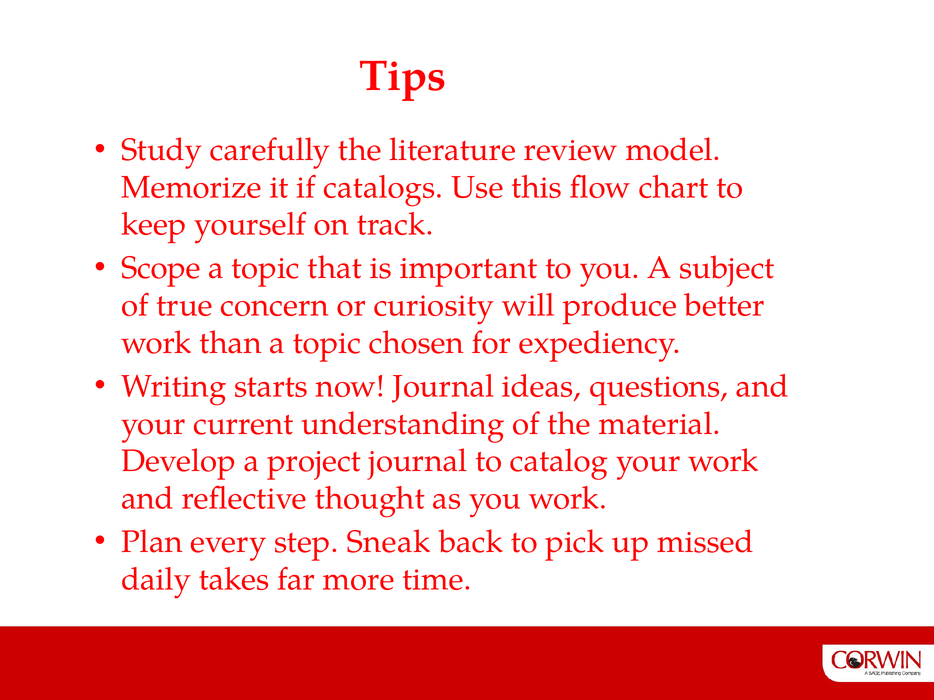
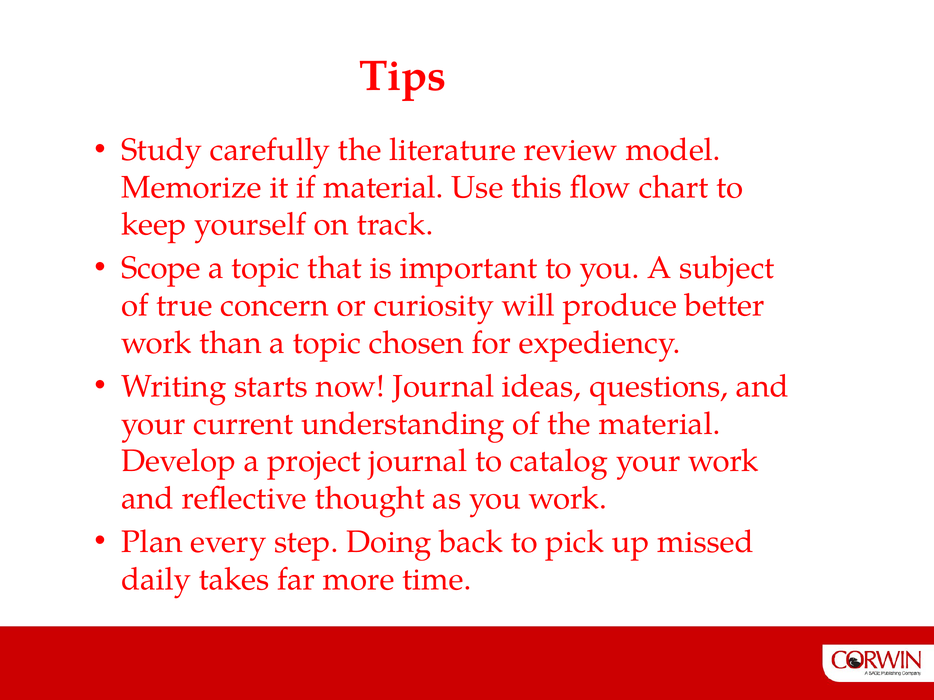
if catalogs: catalogs -> material (383, 187)
Sneak: Sneak -> Doing (389, 542)
